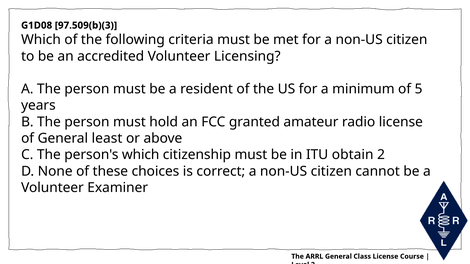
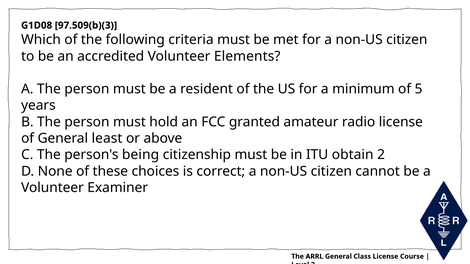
Licensing: Licensing -> Elements (247, 56)
person's which: which -> being (141, 155)
